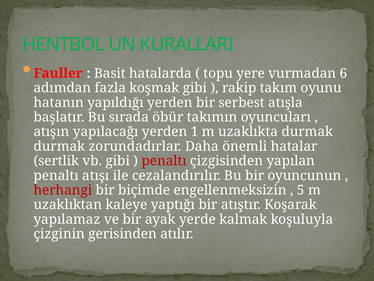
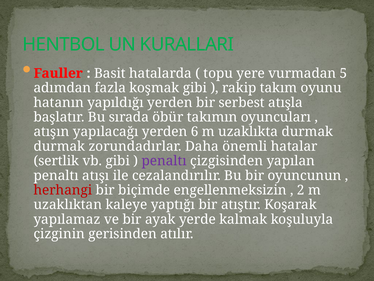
6: 6 -> 5 (343, 73)
1: 1 -> 6 (195, 132)
penaltı colour: red -> purple (164, 161)
5: 5 -> 2 (301, 190)
